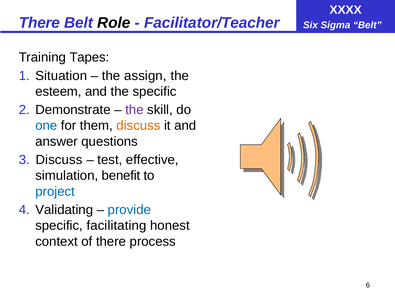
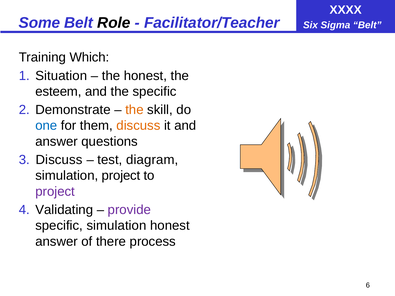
There: There -> Some (39, 23)
Tapes: Tapes -> Which (89, 57)
the assign: assign -> honest (145, 76)
the colour: purple -> orange (134, 110)
effective: effective -> diagram (152, 160)
simulation benefit: benefit -> project (121, 176)
project colour: blue -> purple (55, 192)
provide colour: blue -> purple (129, 210)
specific facilitating: facilitating -> simulation (117, 226)
context: context -> answer (57, 242)
